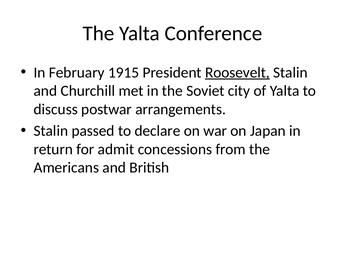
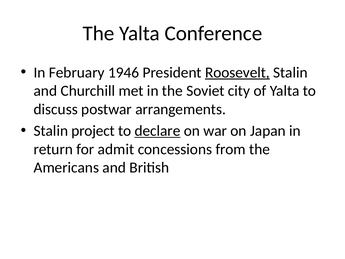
1915: 1915 -> 1946 (124, 72)
passed: passed -> project (93, 131)
declare underline: none -> present (157, 131)
